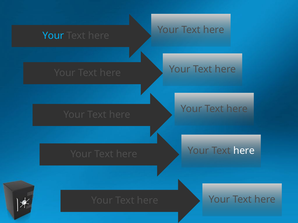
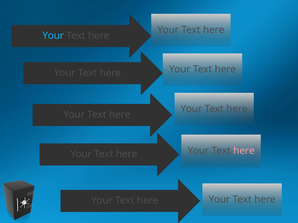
here colour: white -> pink (244, 151)
